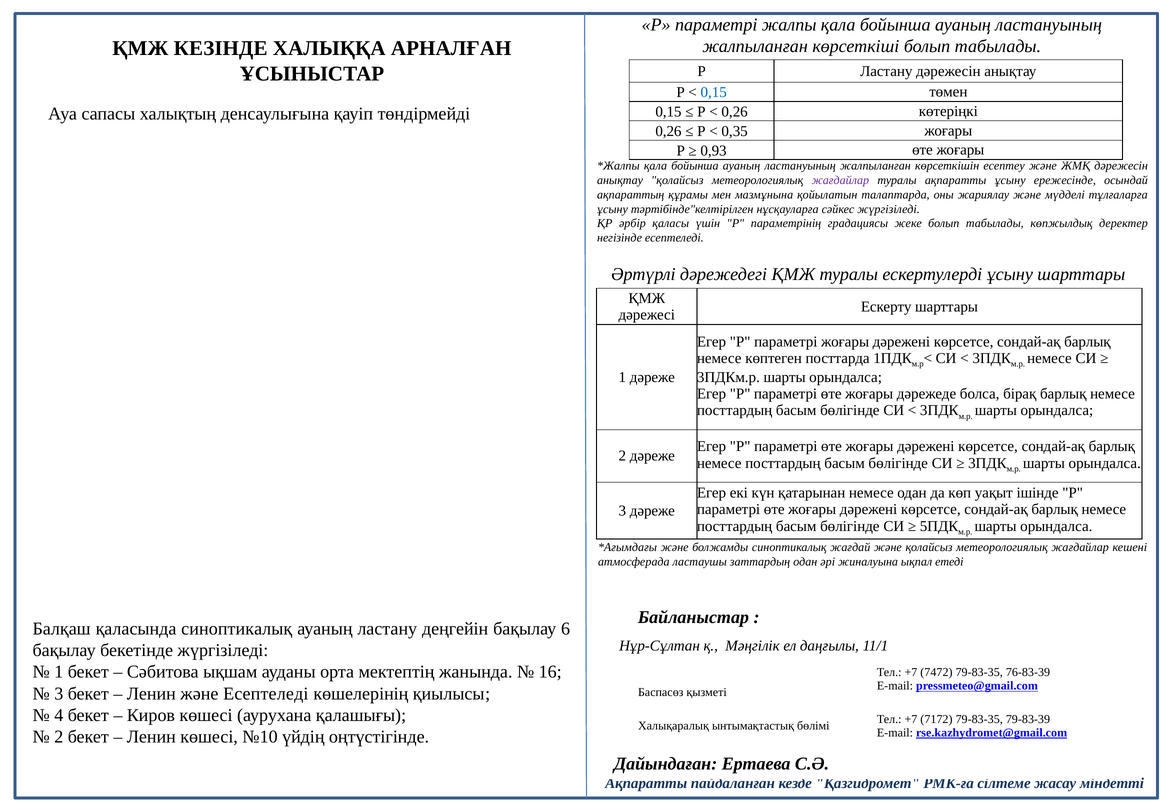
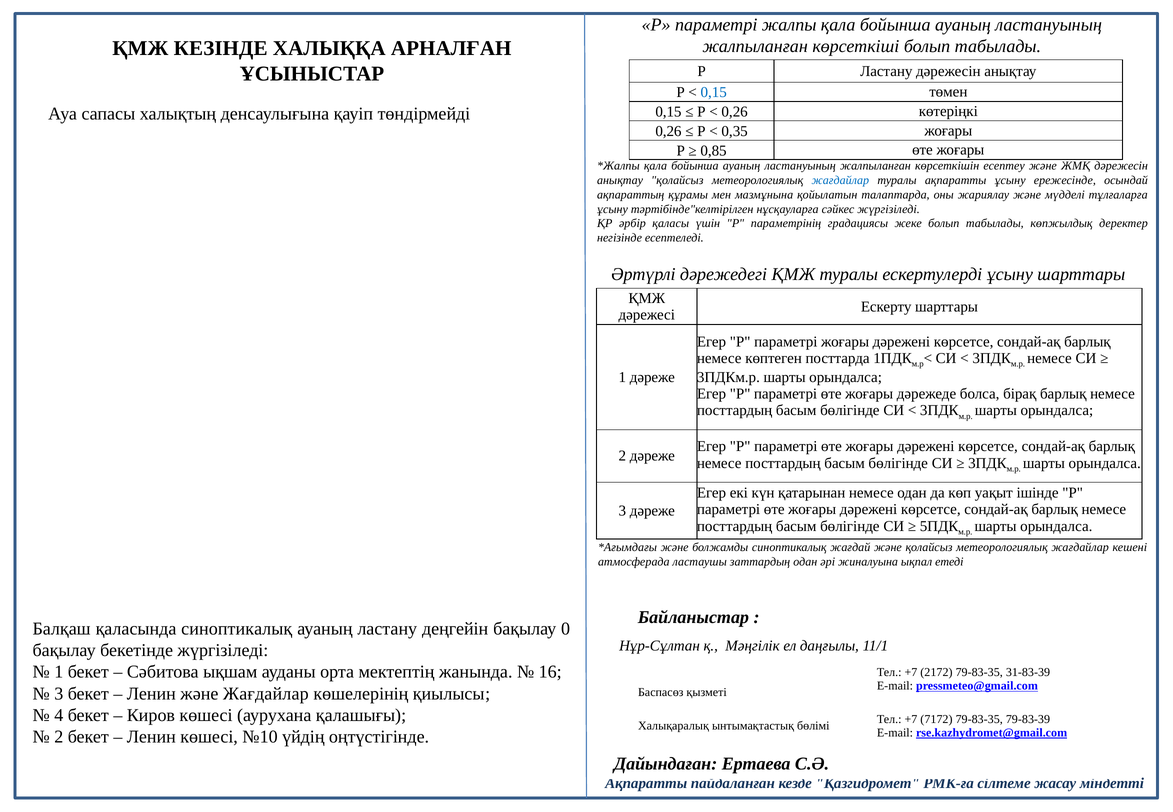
0,93: 0,93 -> 0,85 (714, 151)
жағдайлар colour: purple -> blue (840, 180)
6: 6 -> 0 (566, 629)
7472: 7472 -> 2172 (936, 672)
76-83-39: 76-83-39 -> 31-83-39 (1028, 672)
және Есептеледі: Есептеледі -> Жағдайлар (266, 694)
